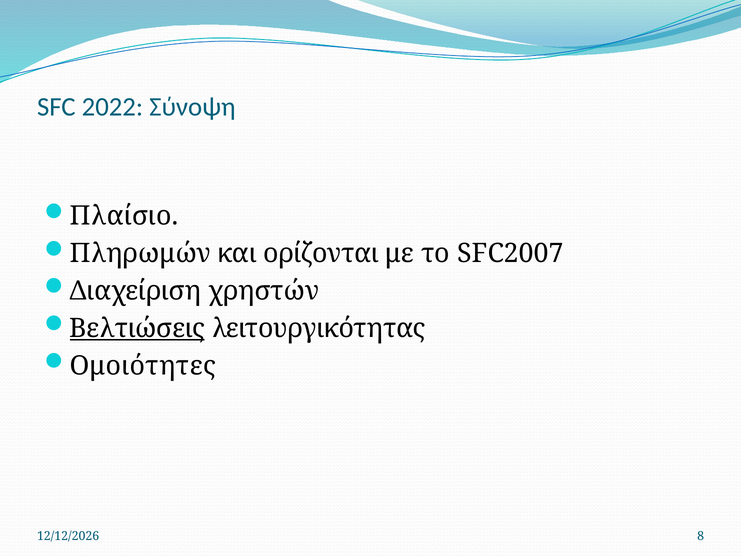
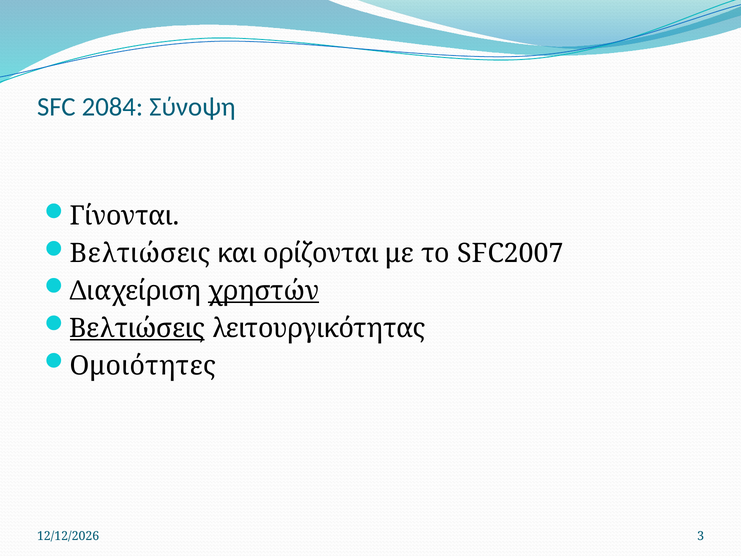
2022: 2022 -> 2084 (112, 107)
Πλαίσιο: Πλαίσιο -> Γίνονται (124, 216)
Πληρωμών: Πληρωμών -> Βελτιώσεις (140, 253)
χρηστών underline: none -> present (264, 291)
8: 8 -> 3 (701, 536)
